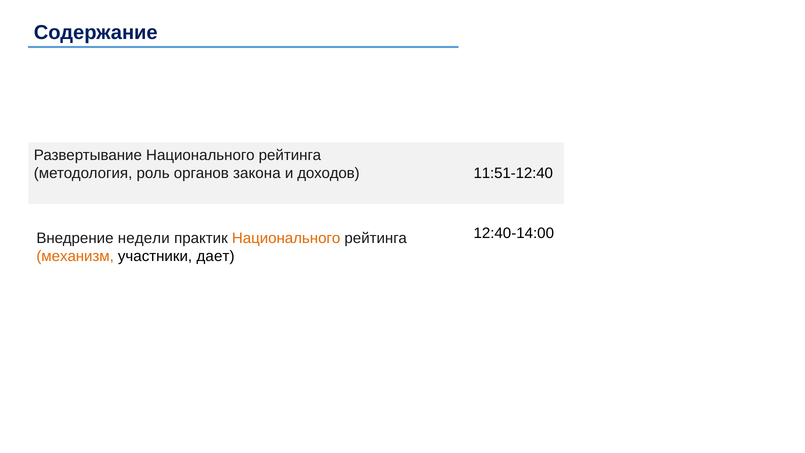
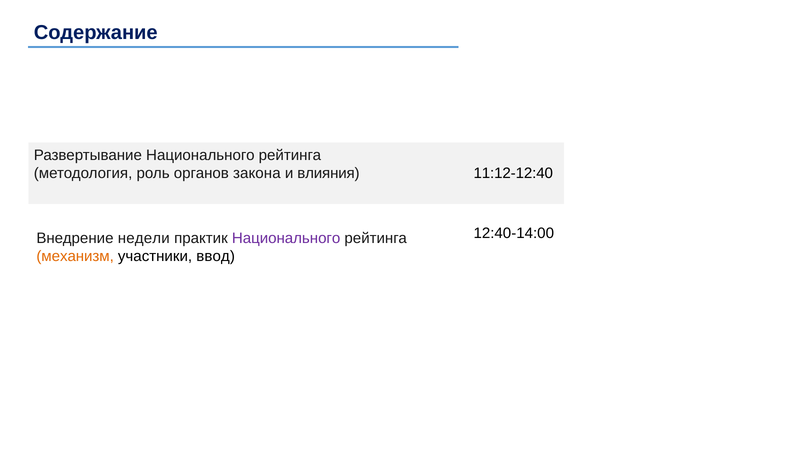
доходов: доходов -> влияния (328, 173)
11:51-12:40: 11:51-12:40 -> 11:12-12:40 (513, 173)
Национального colour: orange -> purple (286, 238)
дает: дает -> ввод (216, 256)
